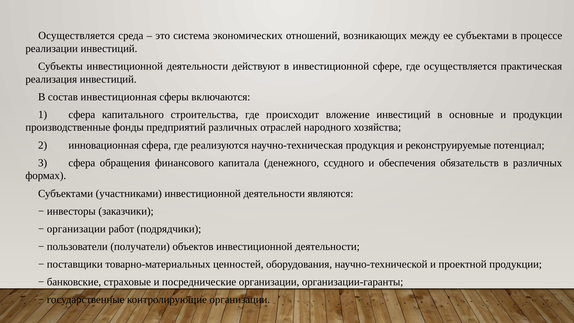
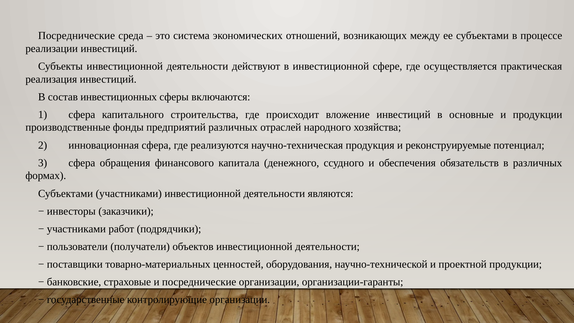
Осуществляется: Осуществляется -> Посреднические (77, 36)
инвестиционная: инвестиционная -> инвестиционных (119, 97)
организации: организации -> участниками (76, 229)
